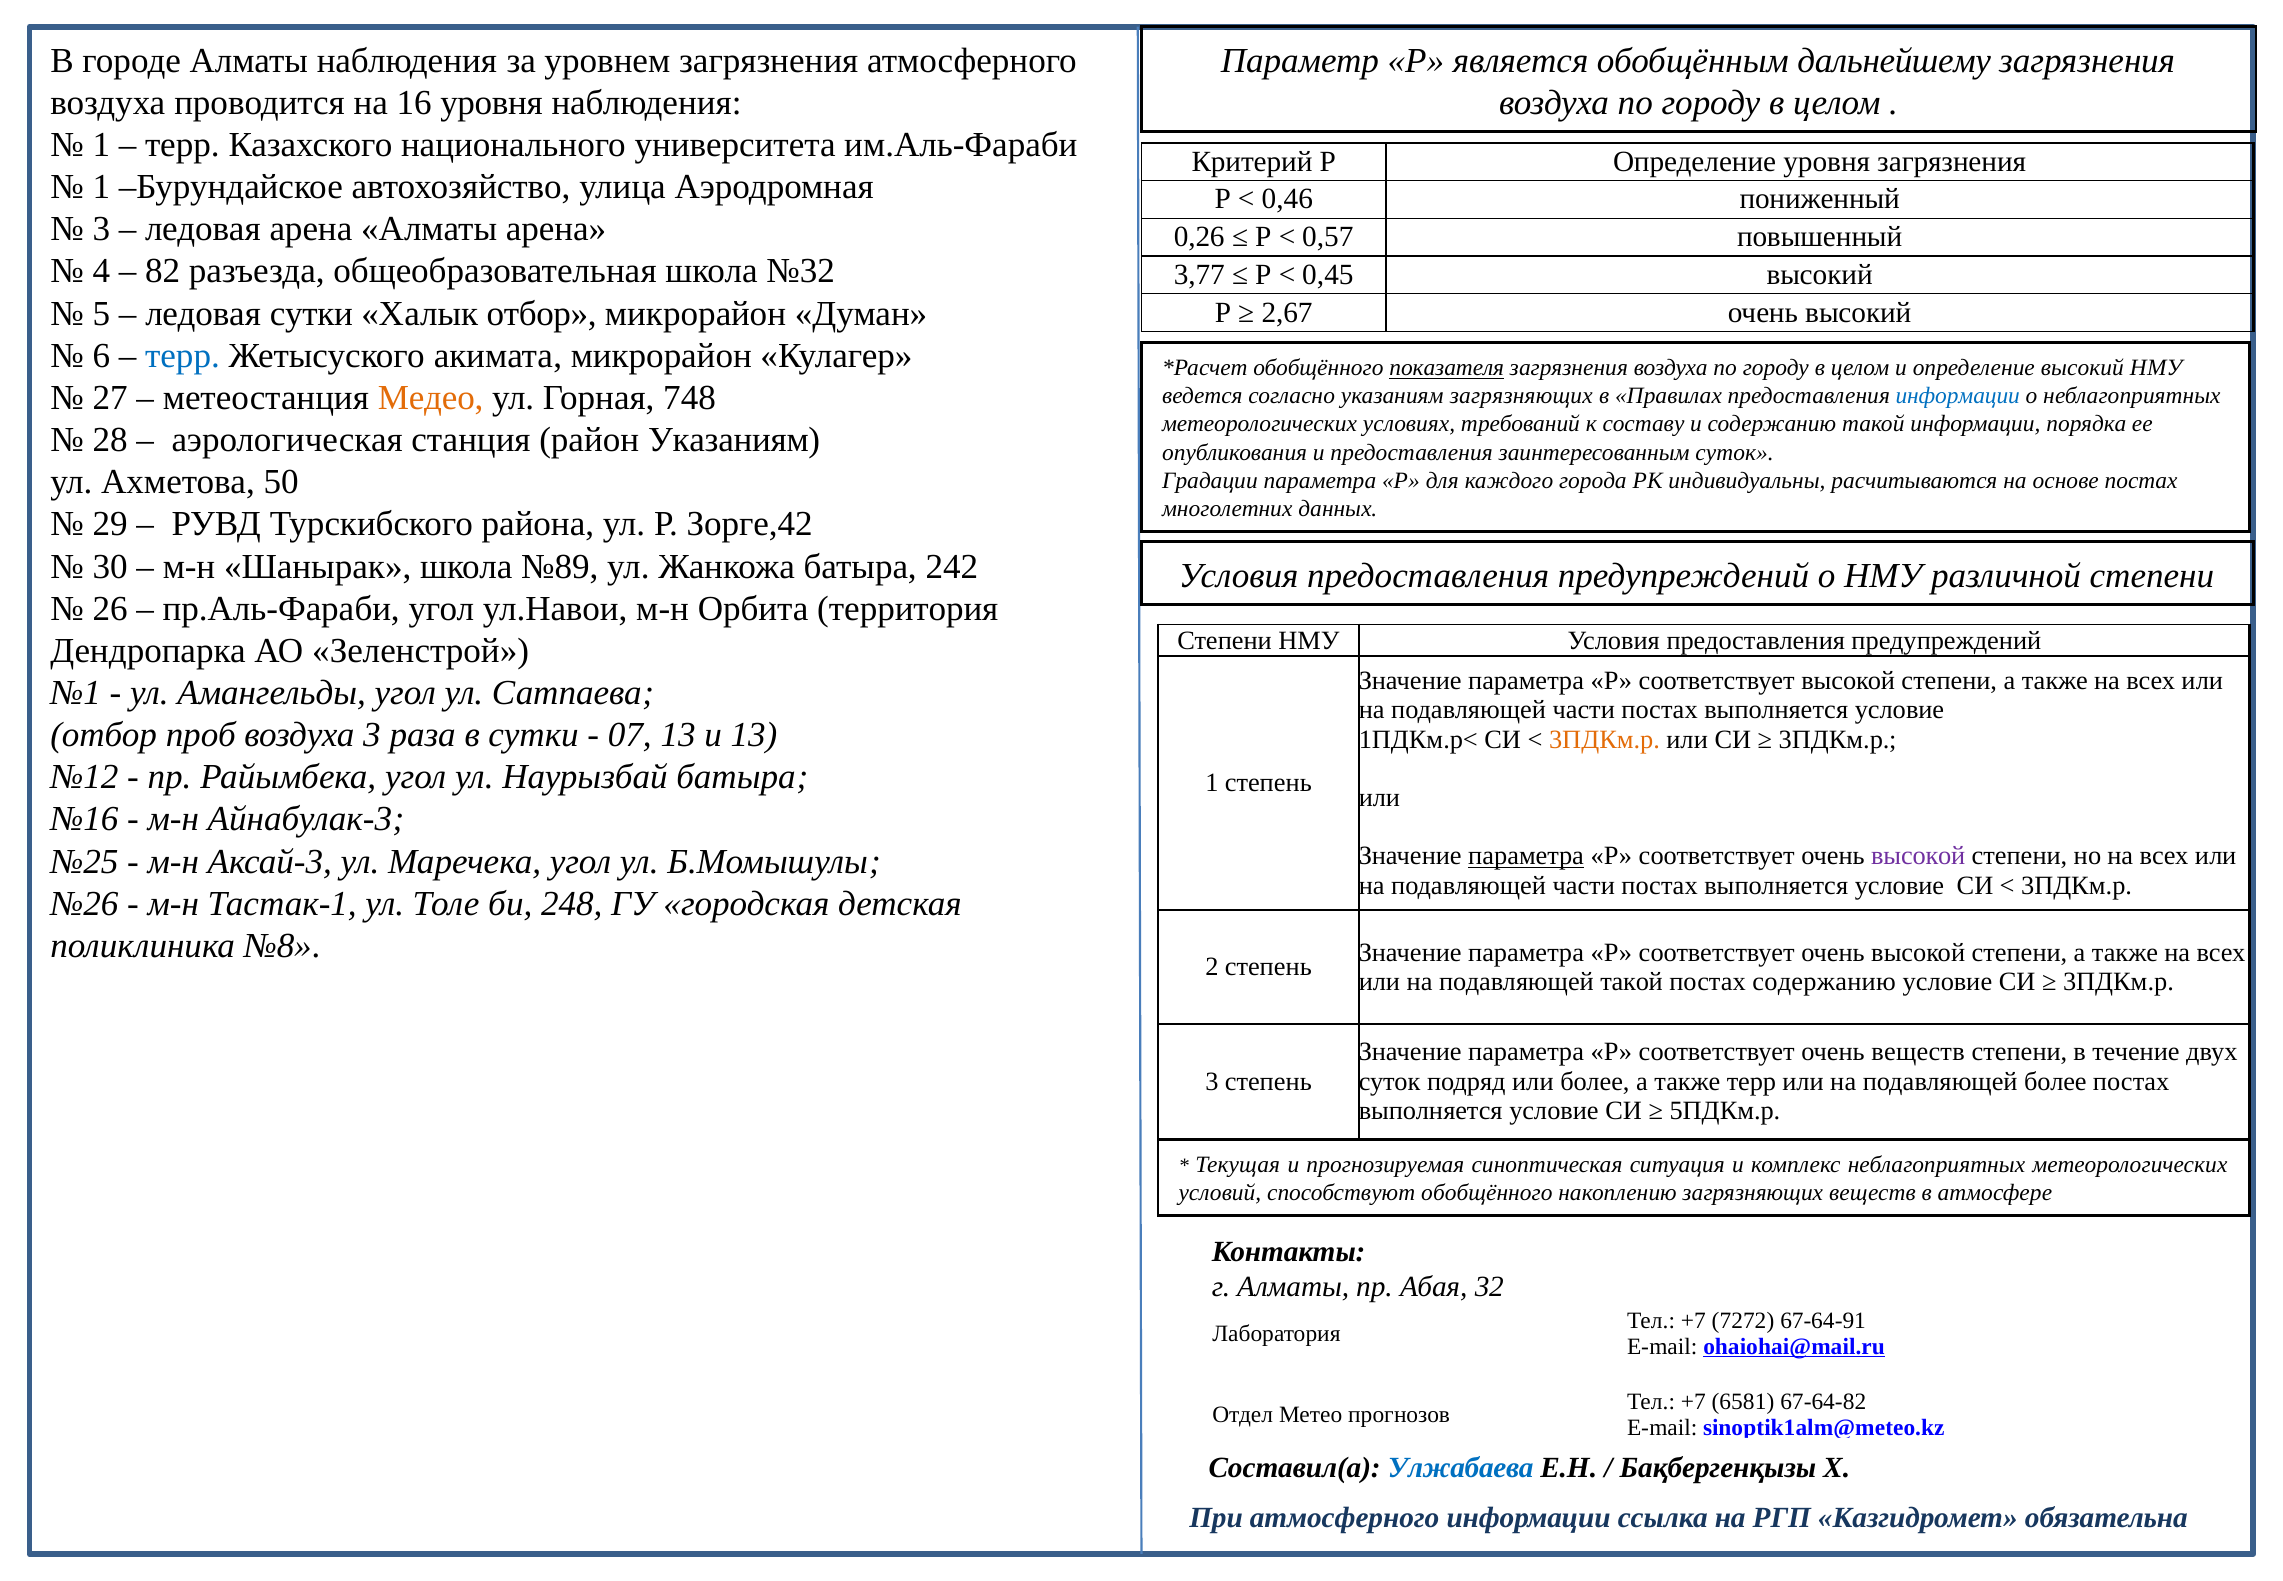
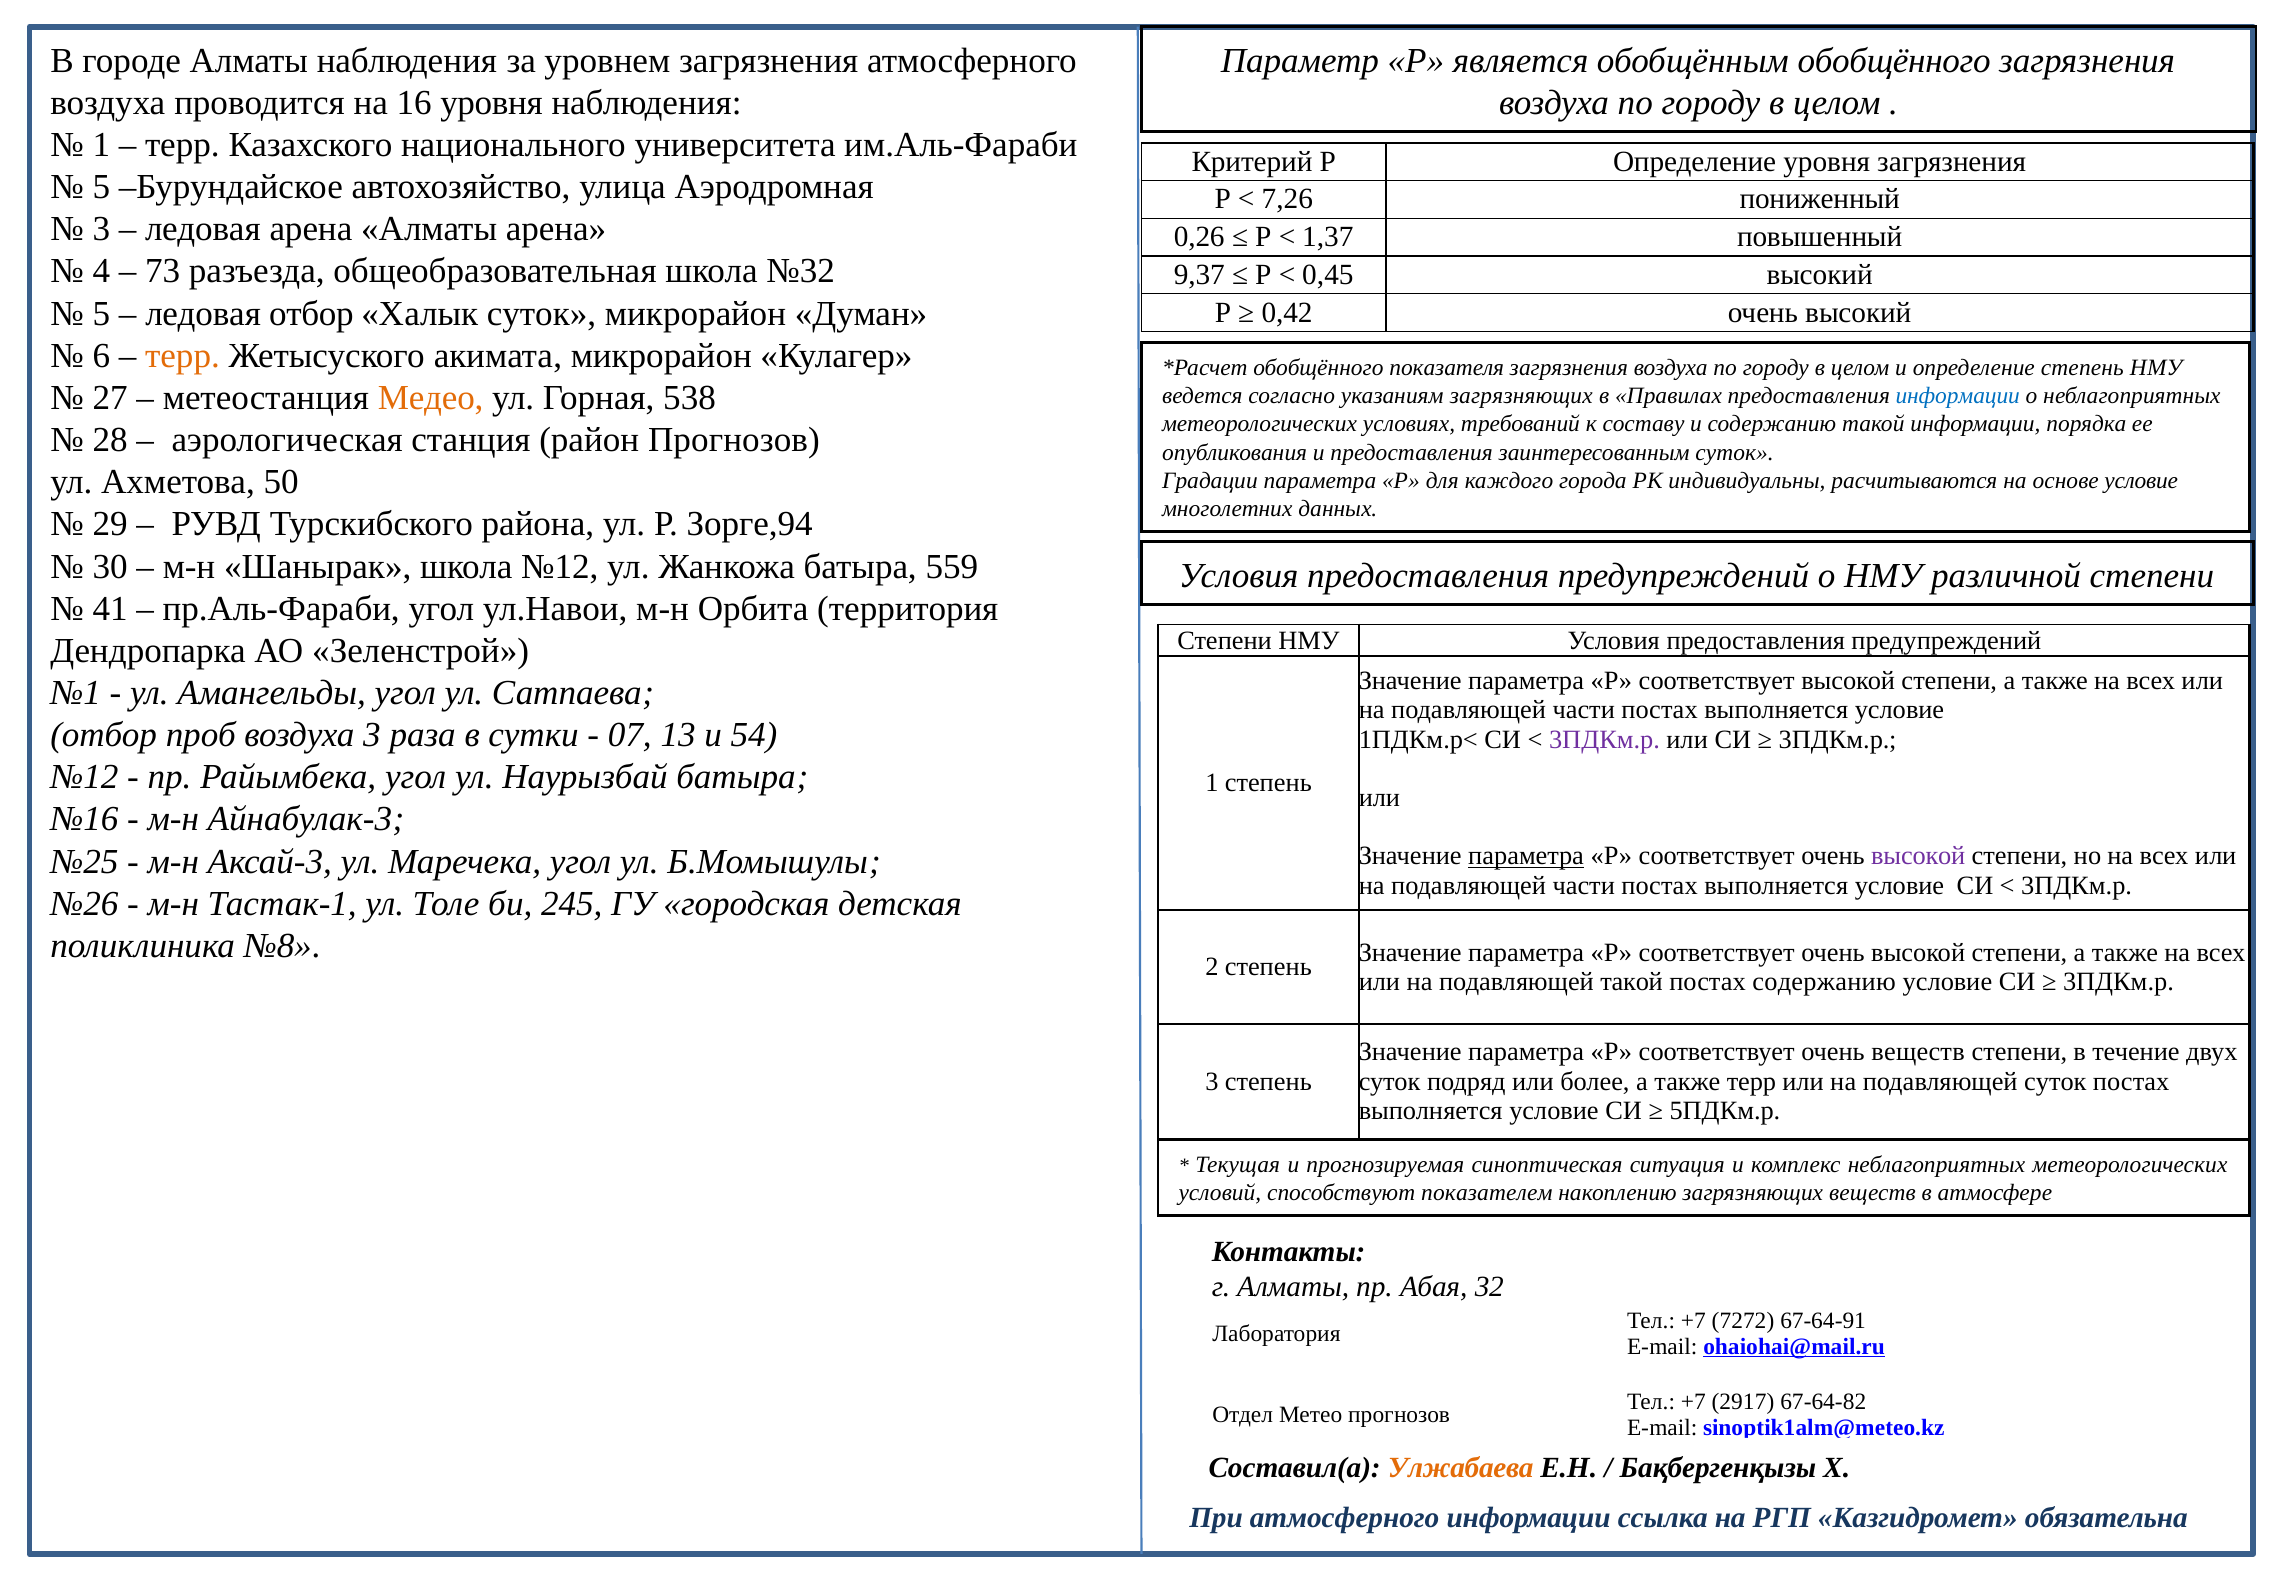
обобщённым дальнейшему: дальнейшему -> обобщённого (1894, 61)
1: 1 -> 5 (101, 187)
0,46: 0,46 -> 7,26 (1287, 199)
0,57: 0,57 -> 1,37 (1328, 237)
82: 82 -> 73 (163, 271)
3,77: 3,77 -> 9,37 (1199, 275)
ледовая сутки: сутки -> отбор (311, 313)
Халык отбор: отбор -> суток (541, 313)
2,67: 2,67 -> 0,42 (1287, 312)
терр colour: blue -> orange (182, 356)
показателя underline: present -> none (1447, 368)
определение высокий: высокий -> степень (2082, 368)
748: 748 -> 538 (690, 398)
район Указаниям: Указаниям -> Прогнозов (734, 440)
основе постах: постах -> условие (2141, 480)
Зорге,42: Зорге,42 -> Зорге,94 (750, 524)
школа №89: №89 -> №12 (560, 566)
242: 242 -> 559 (952, 566)
26: 26 -> 41 (110, 608)
и 13: 13 -> 54 (754, 735)
3ПДКм.р colour: orange -> purple (1605, 739)
248: 248 -> 245 (572, 903)
подавляющей более: более -> суток (2055, 1081)
способствуют обобщённого: обобщённого -> показателем (1487, 1193)
6581: 6581 -> 2917 (1743, 1402)
Улжабаева colour: blue -> orange (1461, 1467)
